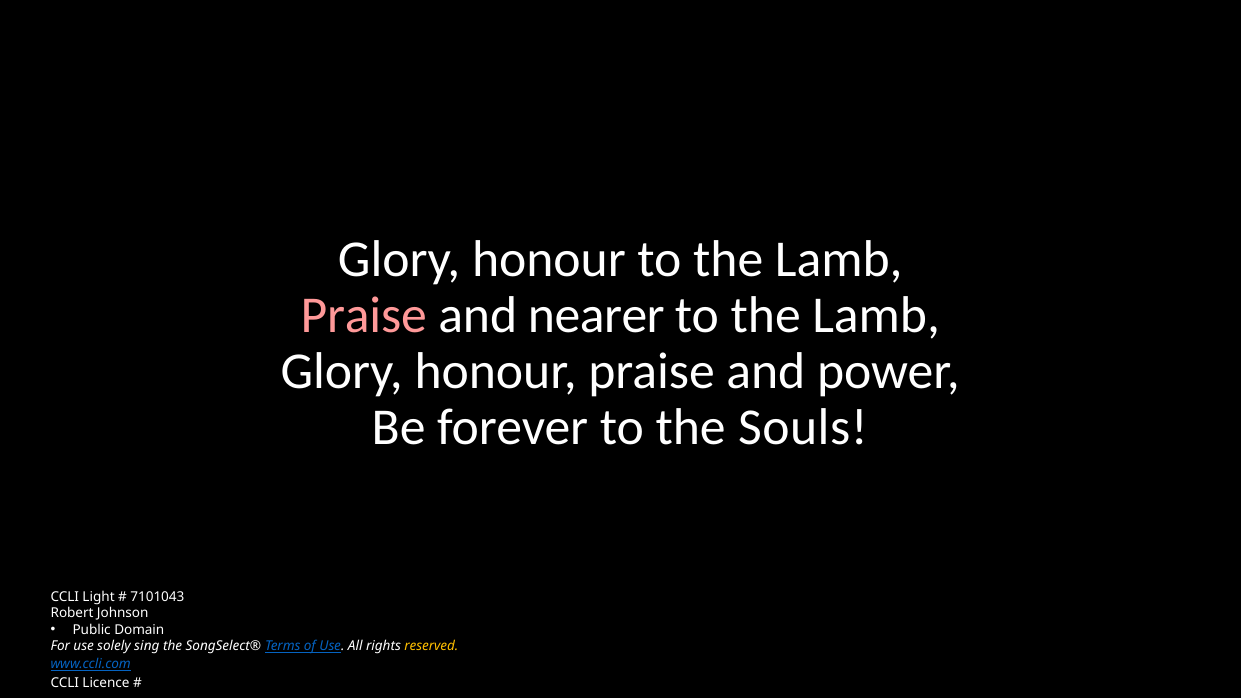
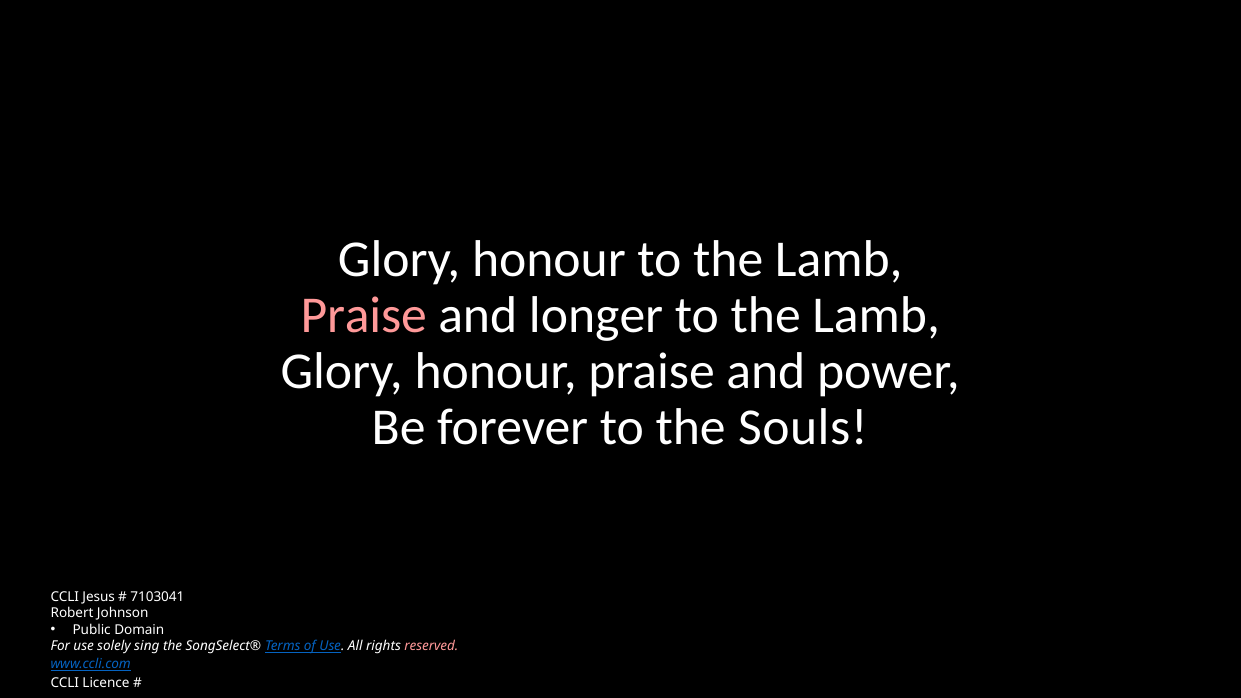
nearer: nearer -> longer (596, 316)
Light: Light -> Jesus (99, 597)
7101043: 7101043 -> 7103041 (157, 597)
reserved colour: yellow -> pink (431, 646)
